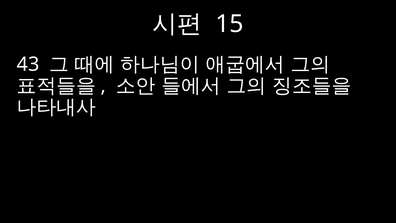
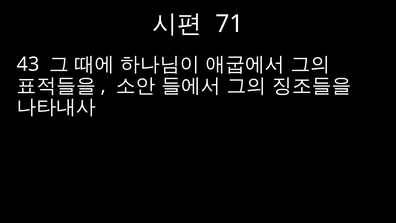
15: 15 -> 71 (229, 24)
